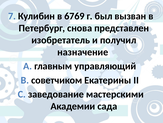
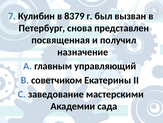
6769: 6769 -> 8379 (74, 16)
изобретатель: изобретатель -> посвященная (61, 40)
